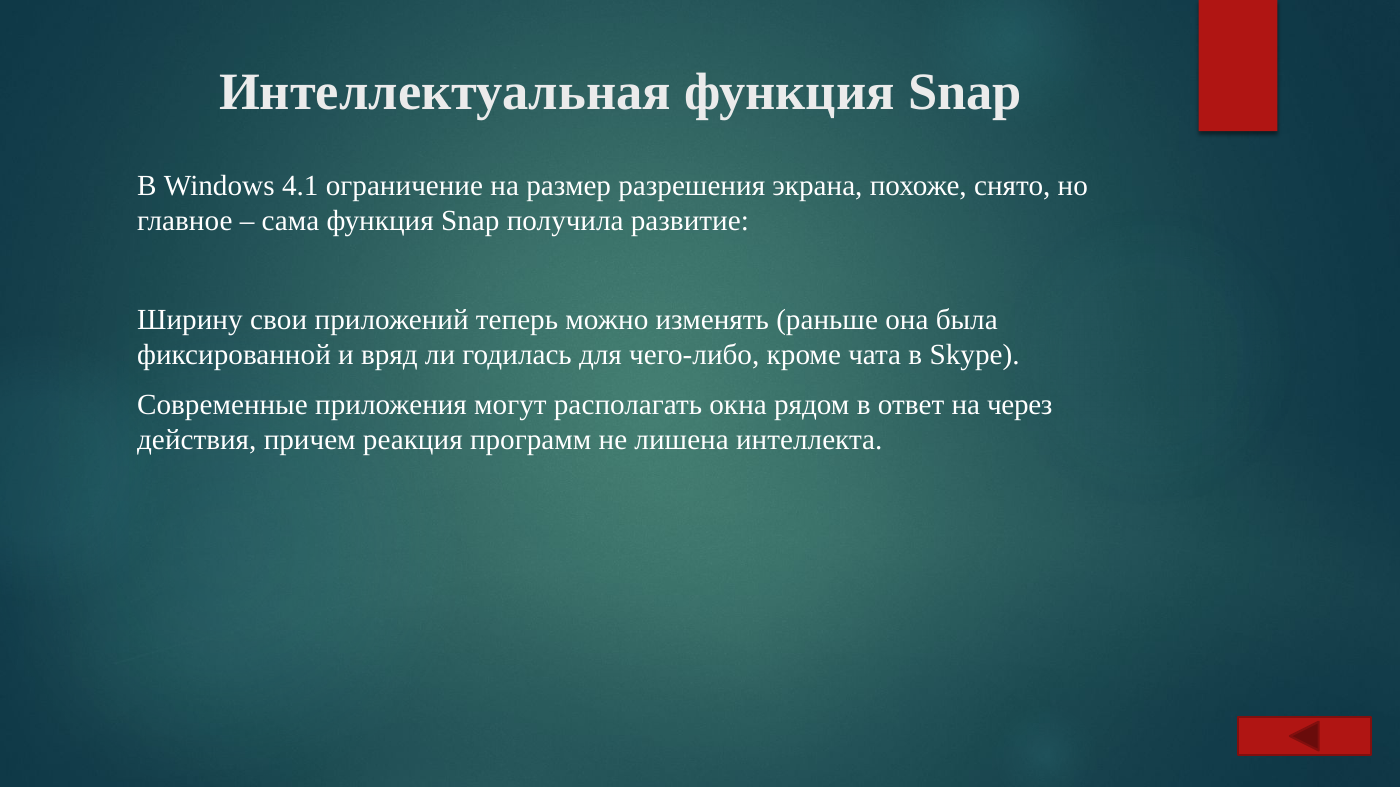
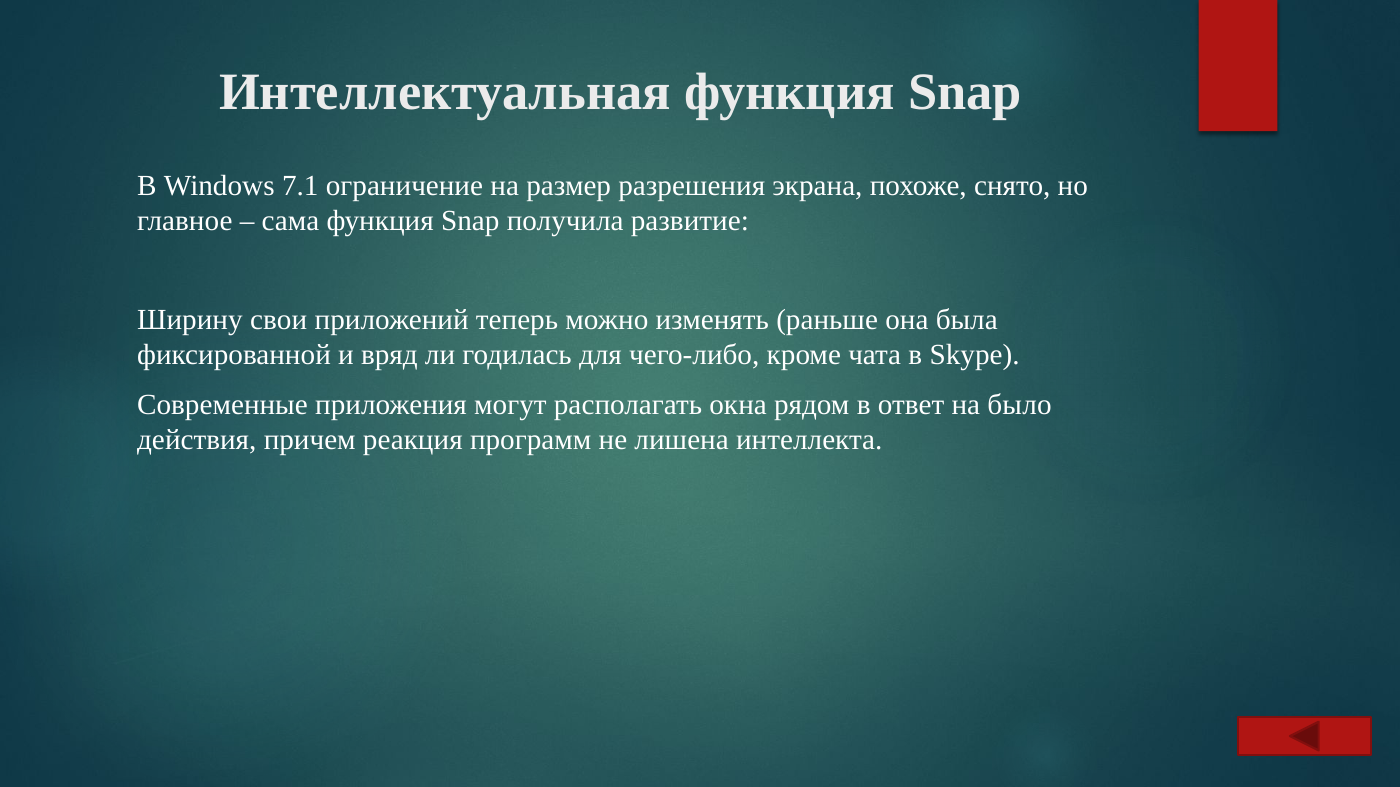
4.1: 4.1 -> 7.1 (300, 186)
через: через -> было (1020, 405)
